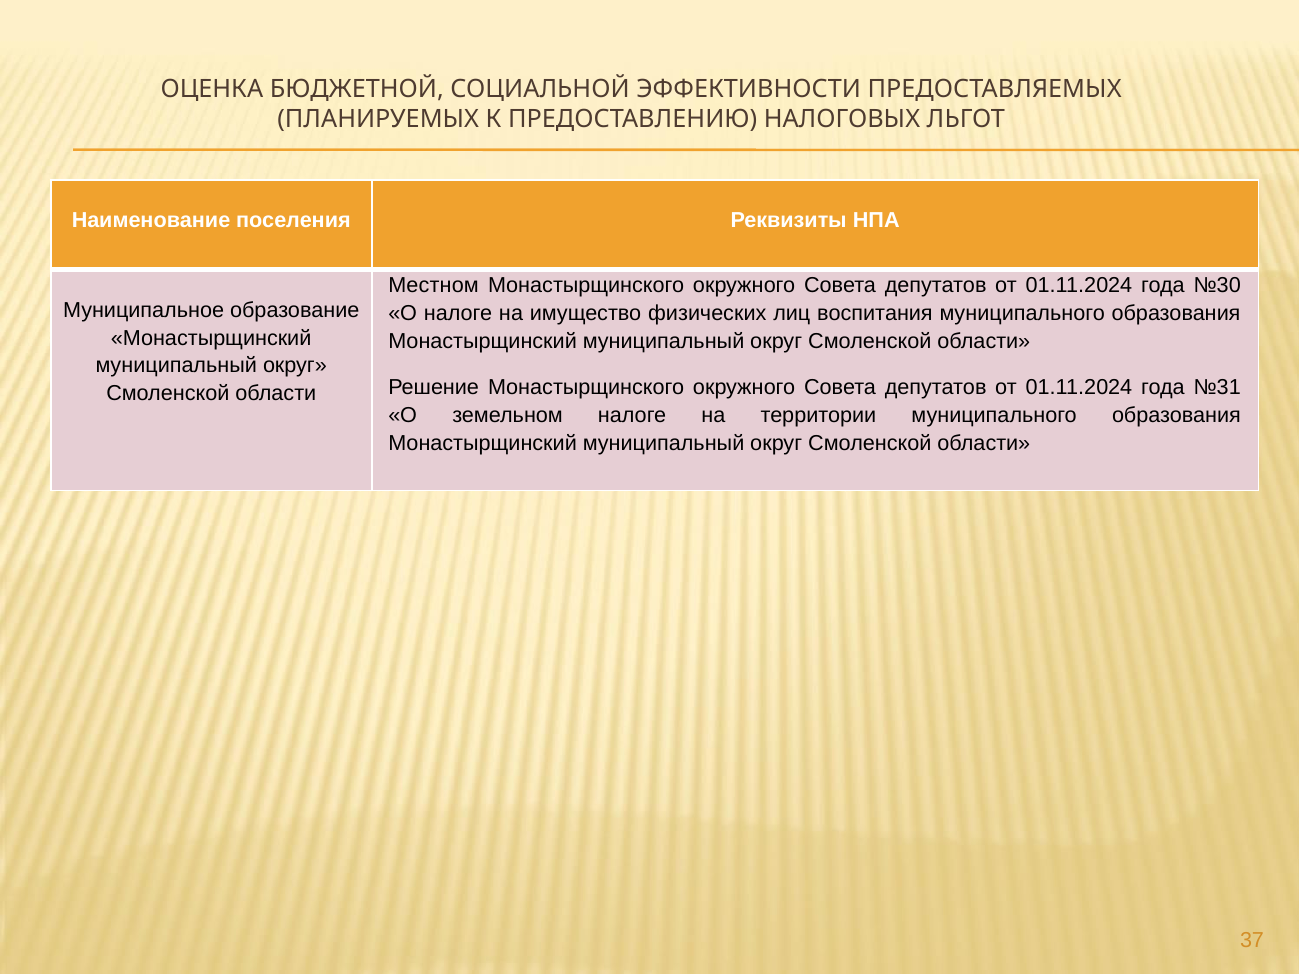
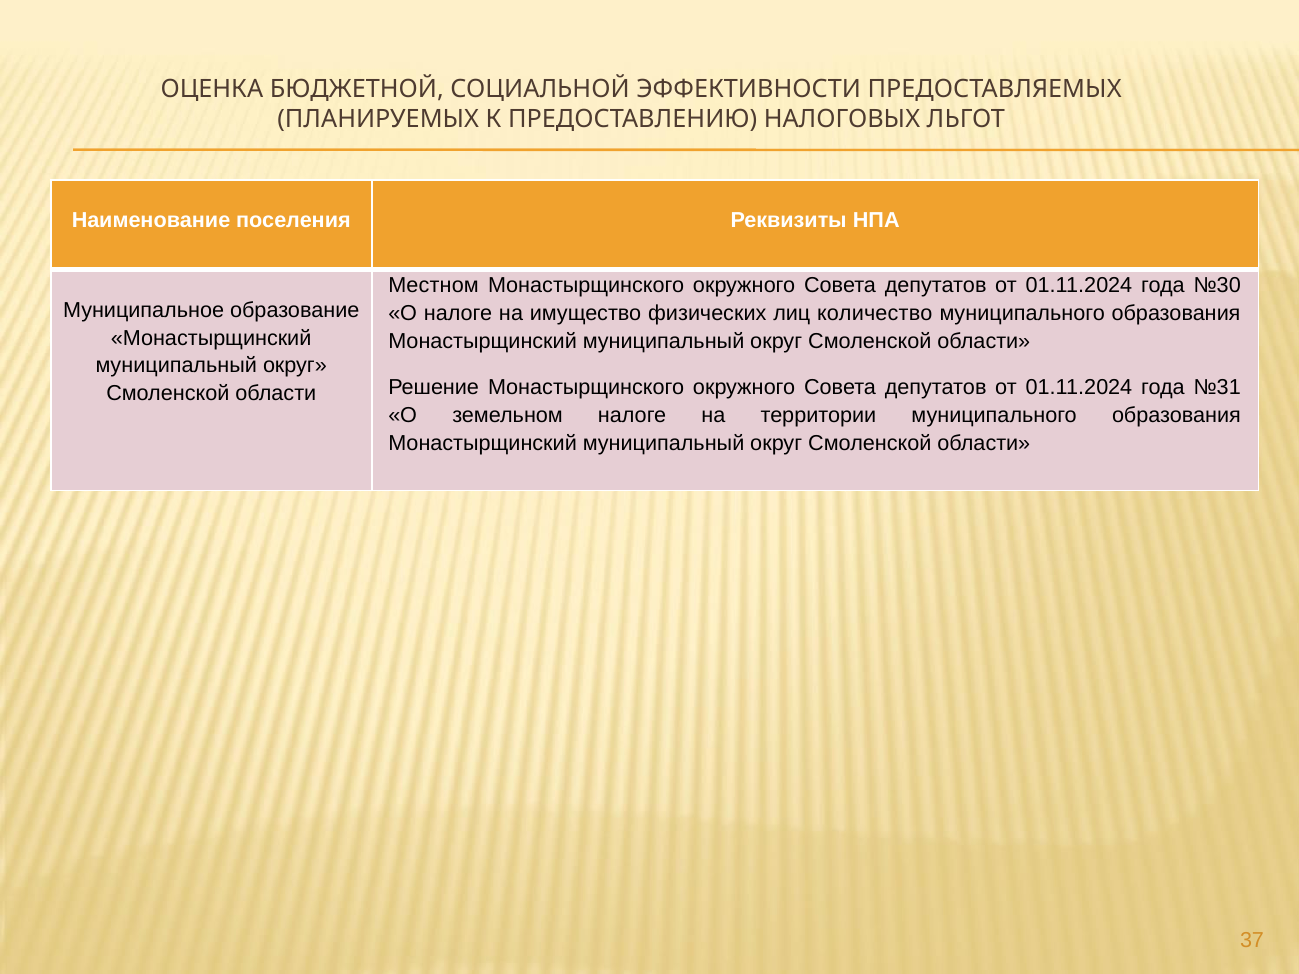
воспитания: воспитания -> количество (875, 314)
